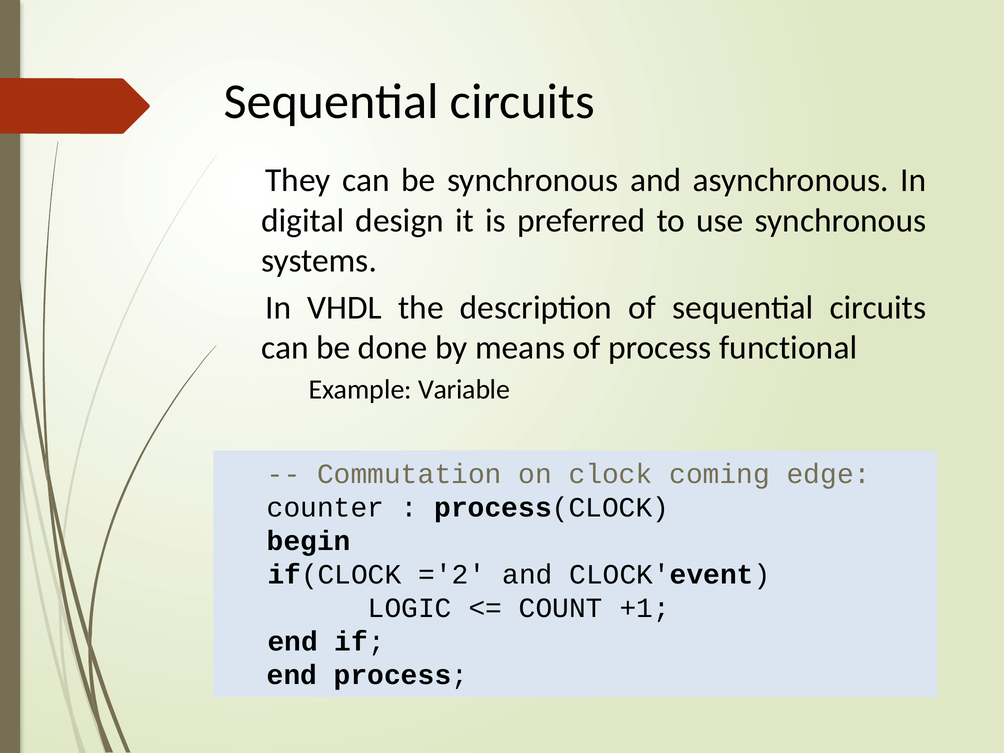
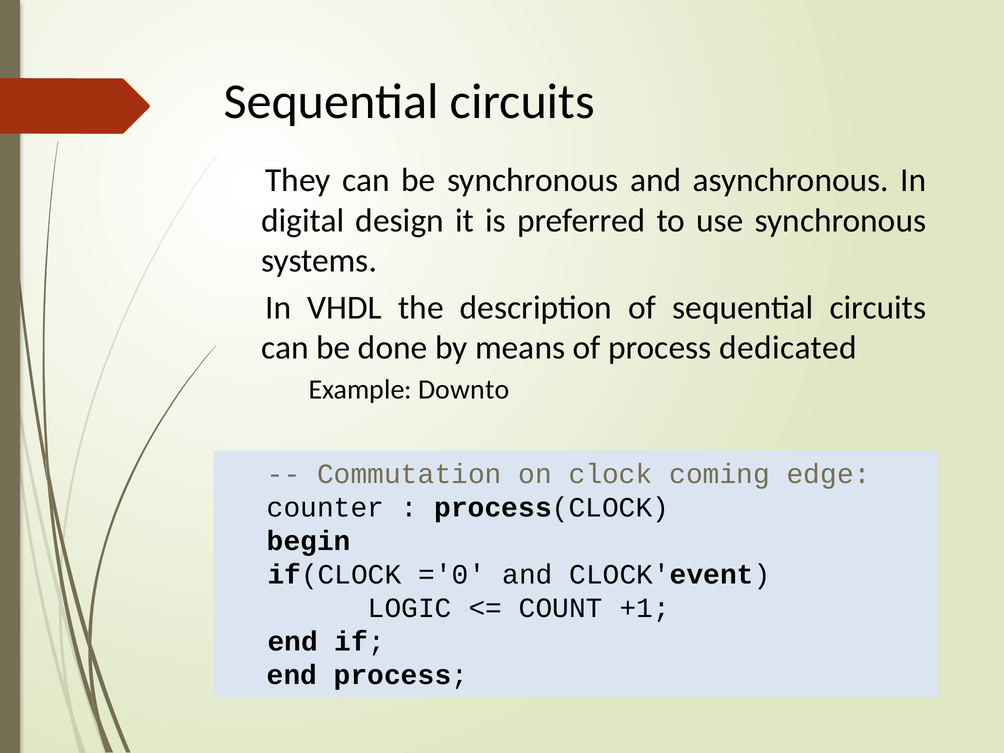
functional: functional -> dedicated (788, 348)
Variable: Variable -> Downto (464, 390)
='2: ='2 -> ='0 (452, 575)
